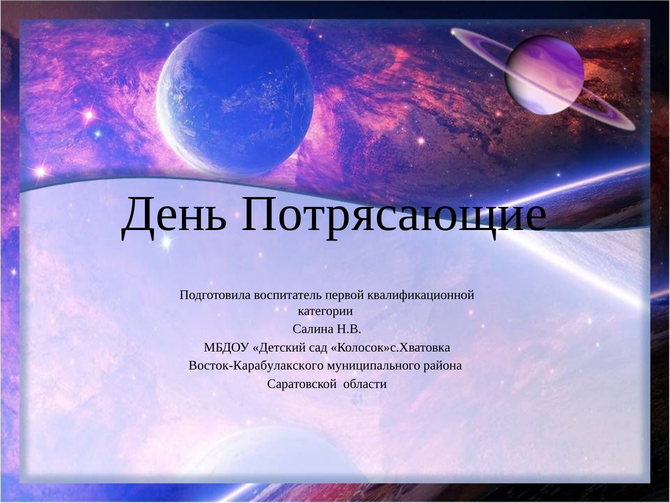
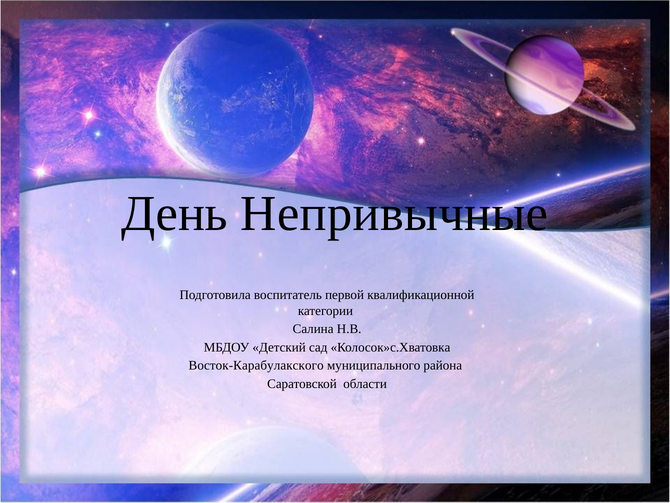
Потрясающие: Потрясающие -> Непривычные (394, 213)
